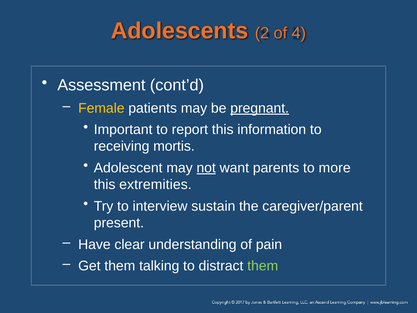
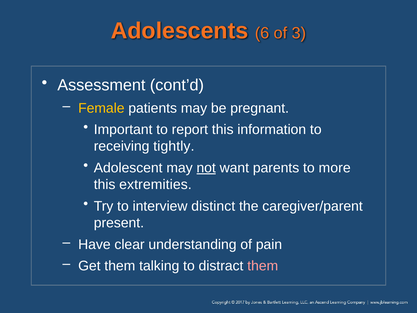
2: 2 -> 6 (262, 33)
4: 4 -> 3 (299, 33)
pregnant underline: present -> none (260, 108)
mortis: mortis -> tightly (174, 146)
sustain: sustain -> distinct (213, 206)
them colour: light green -> pink (263, 266)
